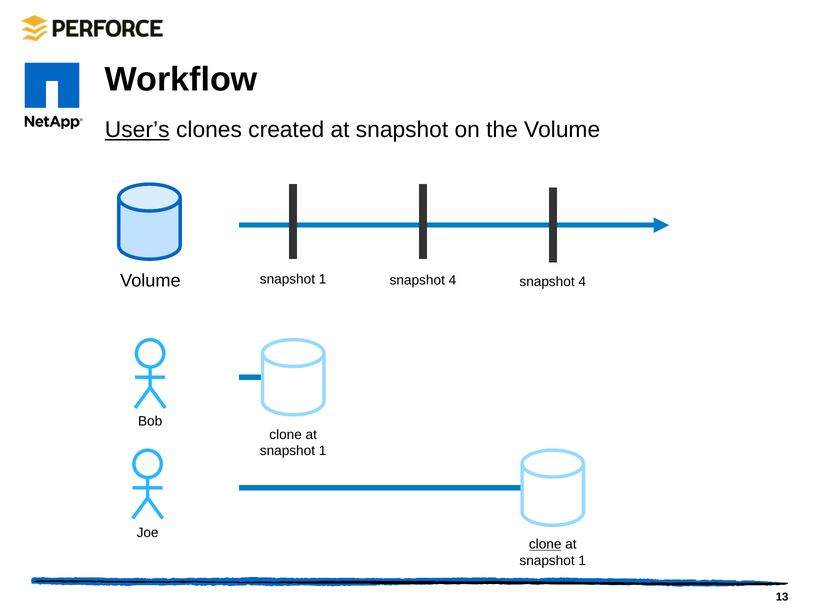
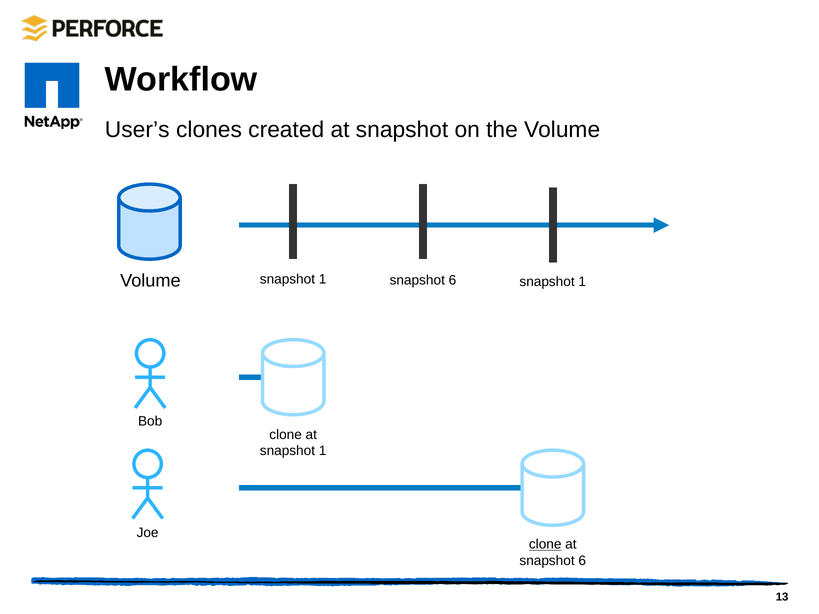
User’s underline: present -> none (137, 130)
1 snapshot 4: 4 -> 6 (452, 281)
4: 4 -> 1 (582, 282)
1: 1 -> 6 (582, 561)
